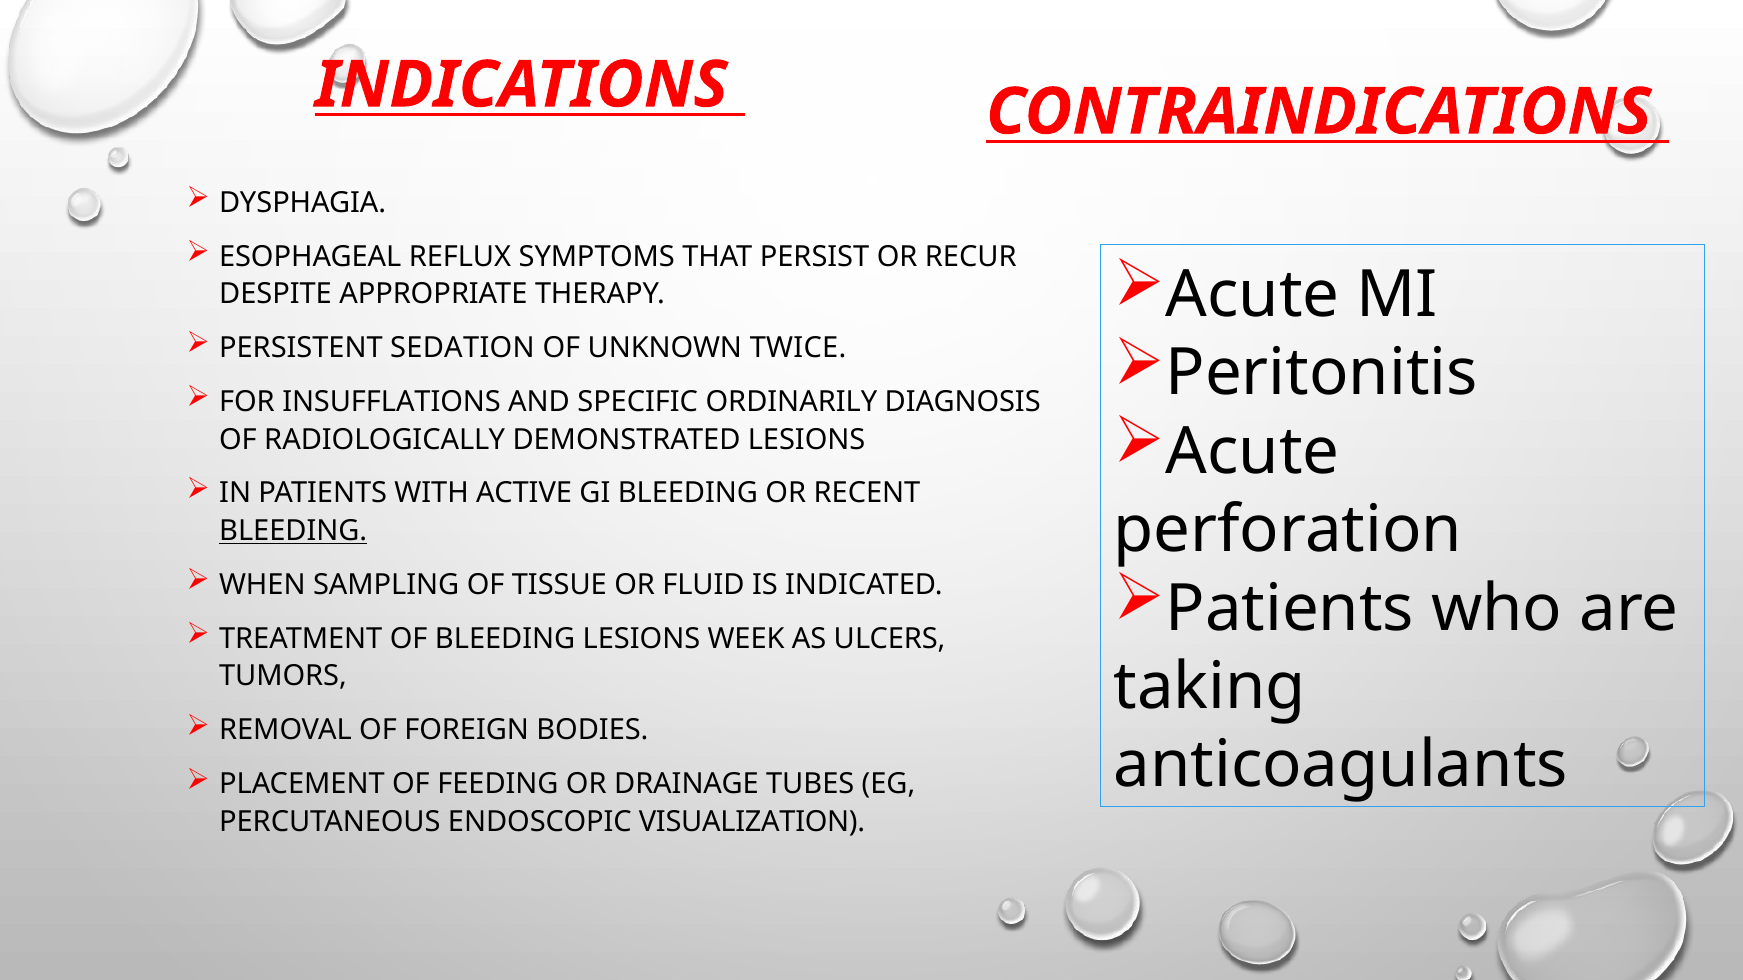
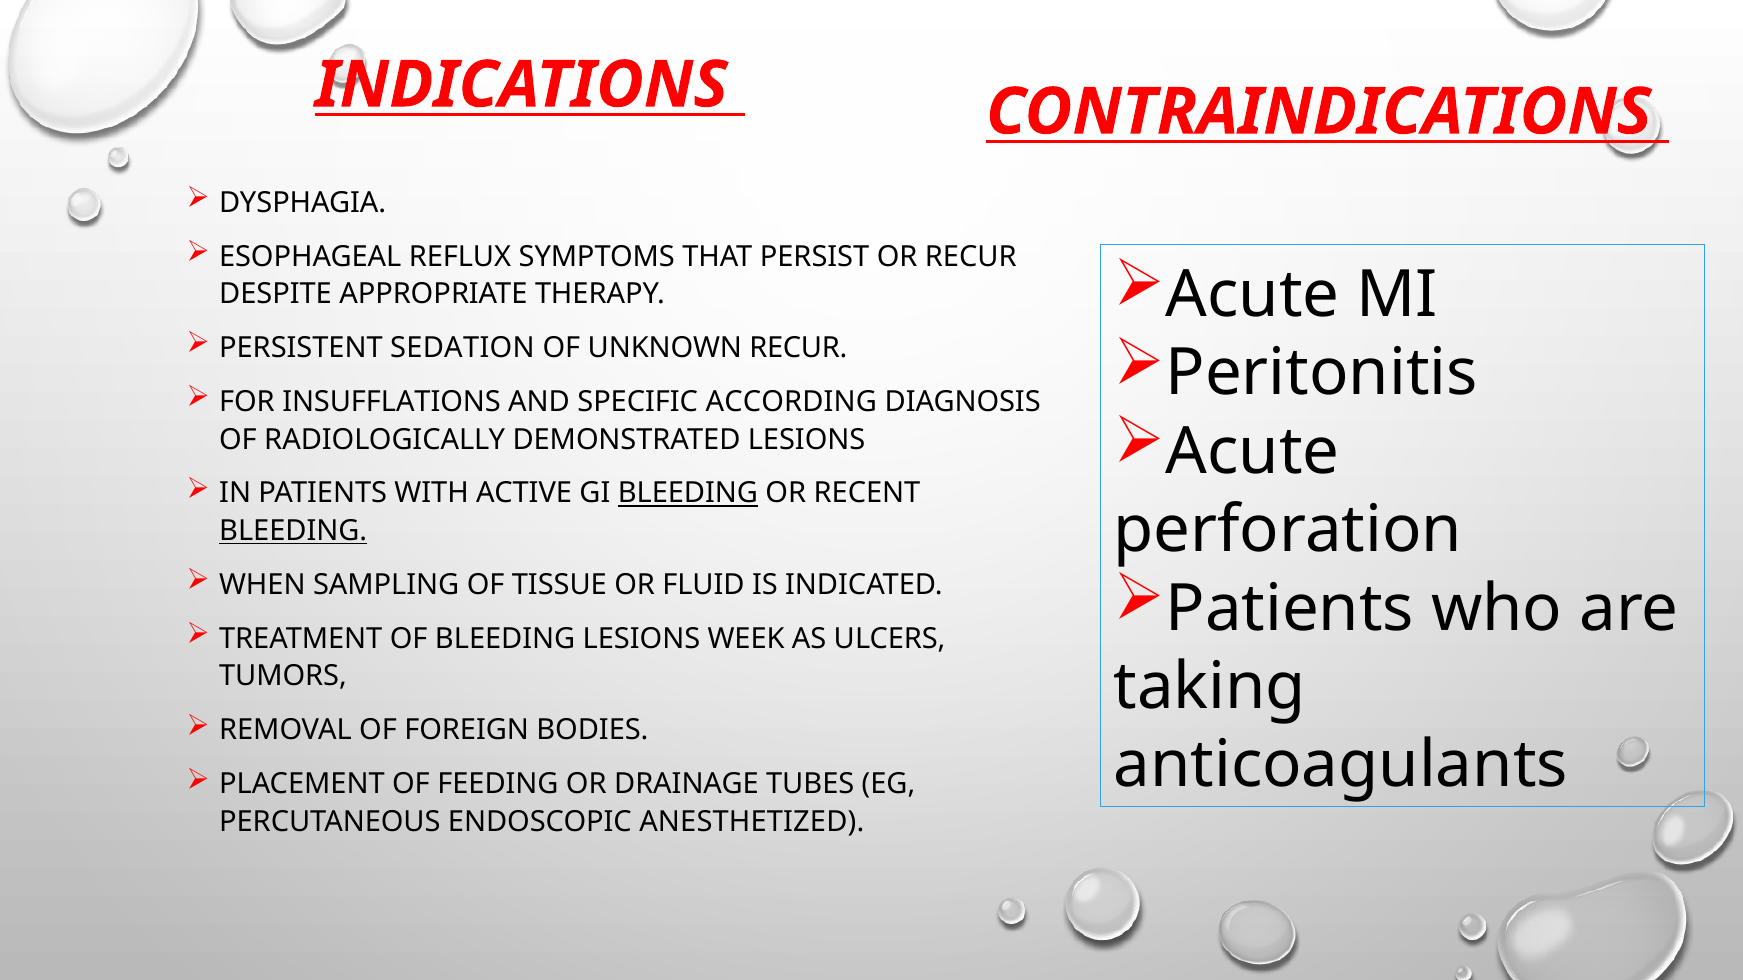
UNKNOWN TWICE: TWICE -> RECUR (798, 348)
ORDINARILY: ORDINARILY -> ACCORDING (791, 402)
BLEEDING underline: none -> present (688, 494)
VISUALIZATION: VISUALIZATION -> ANESTHETIZED (752, 822)
